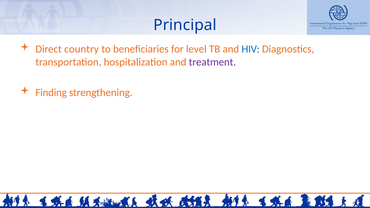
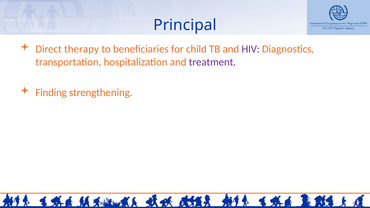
country: country -> therapy (82, 49)
level: level -> child (196, 49)
HIV colour: blue -> purple (251, 49)
